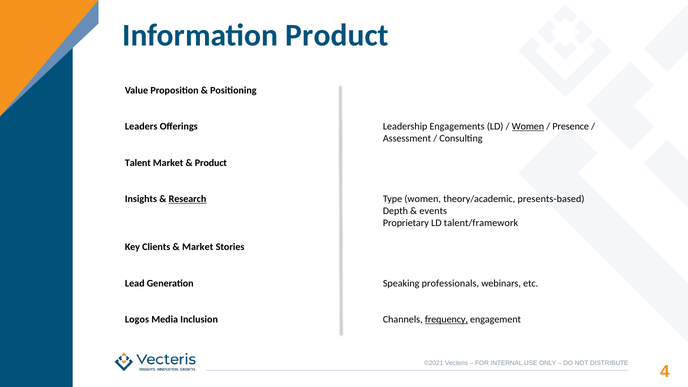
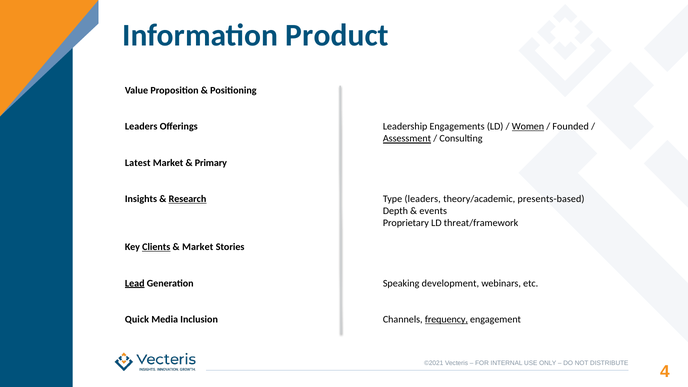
Presence: Presence -> Founded (571, 127)
Assessment underline: none -> present (407, 139)
Talent: Talent -> Latest (138, 163)
Product: Product -> Primary (211, 163)
Type women: women -> leaders (423, 199)
talent/framework: talent/framework -> threat/framework (481, 223)
Clients underline: none -> present (156, 247)
Lead underline: none -> present (135, 283)
professionals: professionals -> development (450, 283)
Logos: Logos -> Quick (137, 319)
